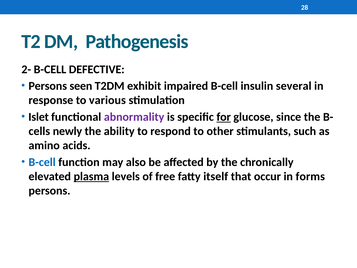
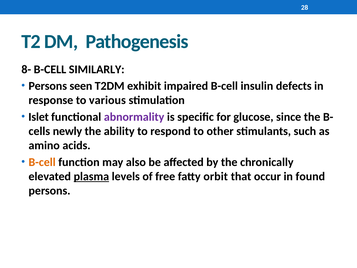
2-: 2- -> 8- (26, 69)
DEFECTIVE: DEFECTIVE -> SIMILARLY (97, 69)
several: several -> defects (294, 86)
for underline: present -> none (224, 117)
B-cell colour: blue -> orange (42, 162)
itself: itself -> orbit (216, 176)
forms: forms -> found (310, 176)
